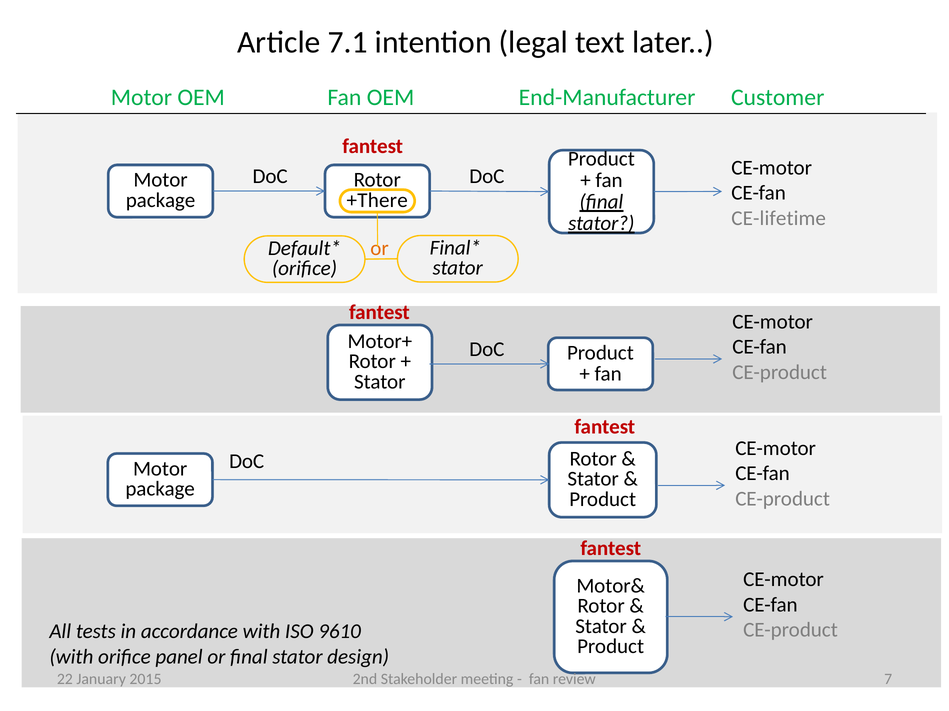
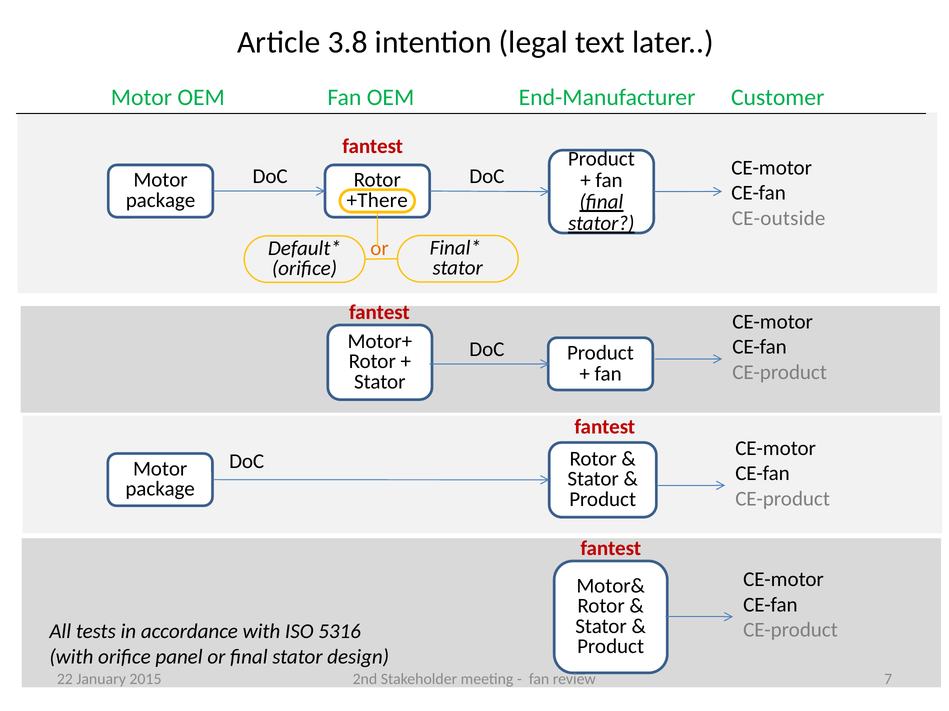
7.1: 7.1 -> 3.8 (348, 43)
CE-lifetime: CE-lifetime -> CE-outside (779, 218)
9610: 9610 -> 5316 (340, 632)
